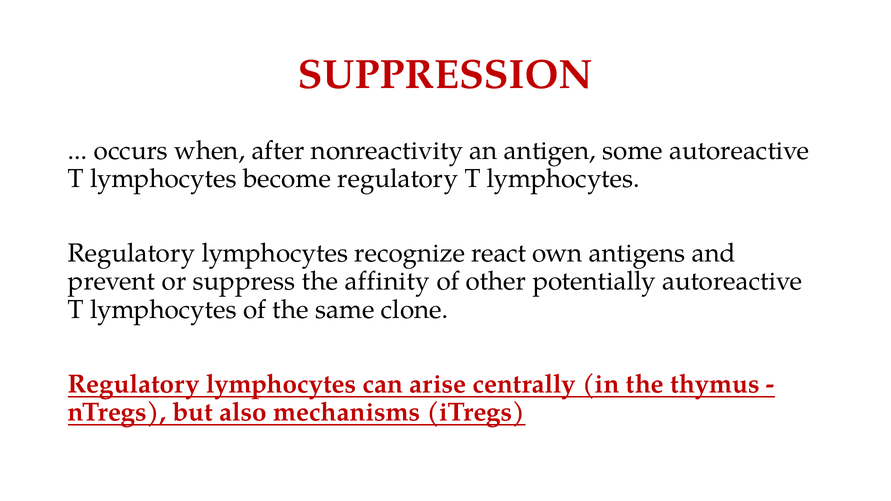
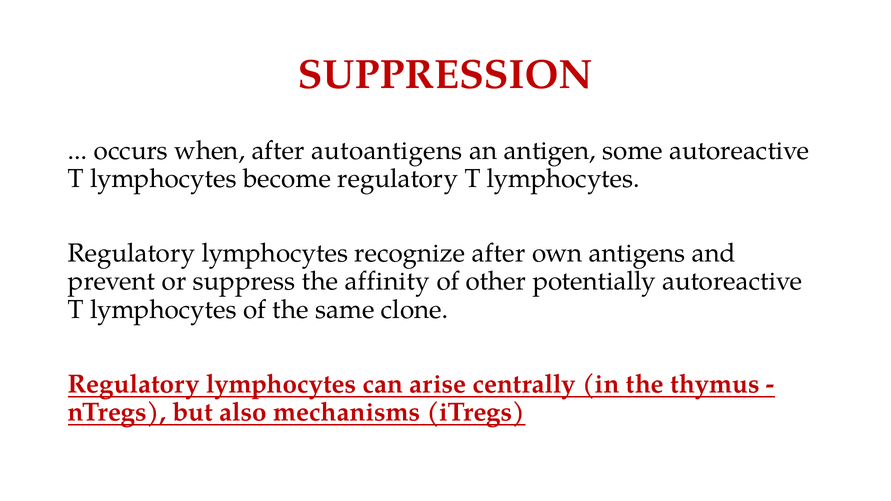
nonreactivity: nonreactivity -> autoantigens (387, 151)
recognize react: react -> after (499, 253)
